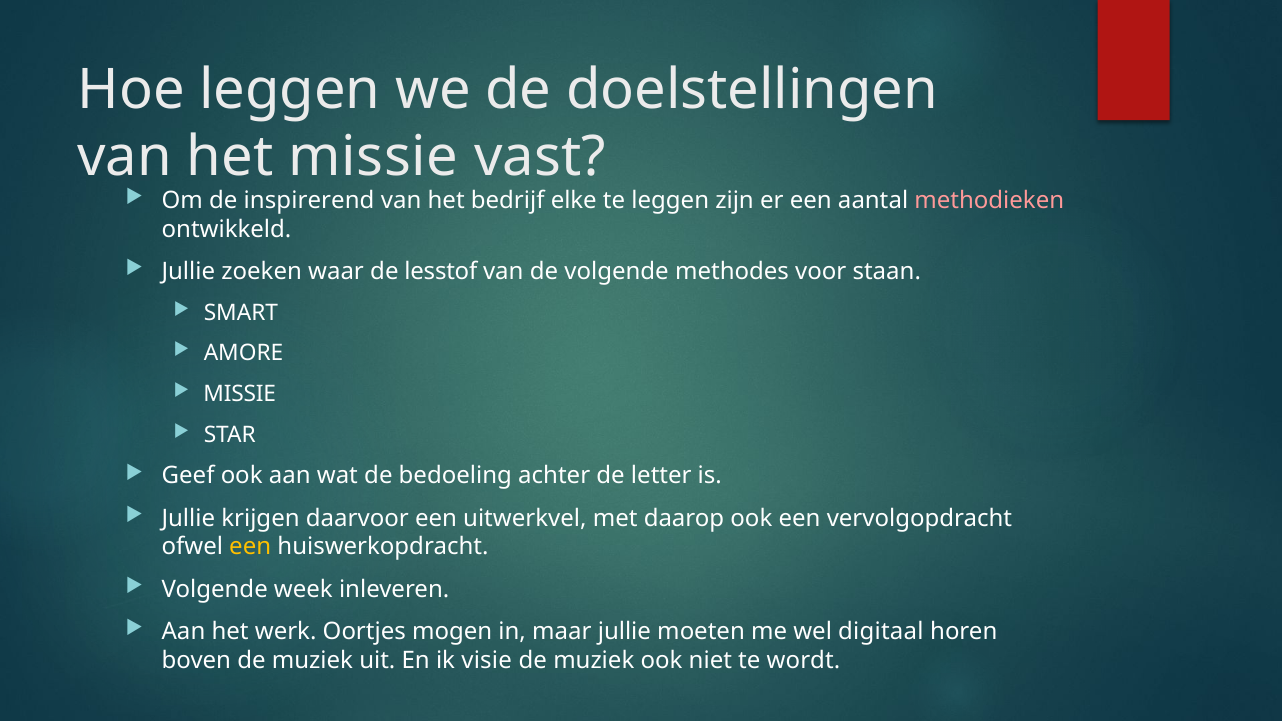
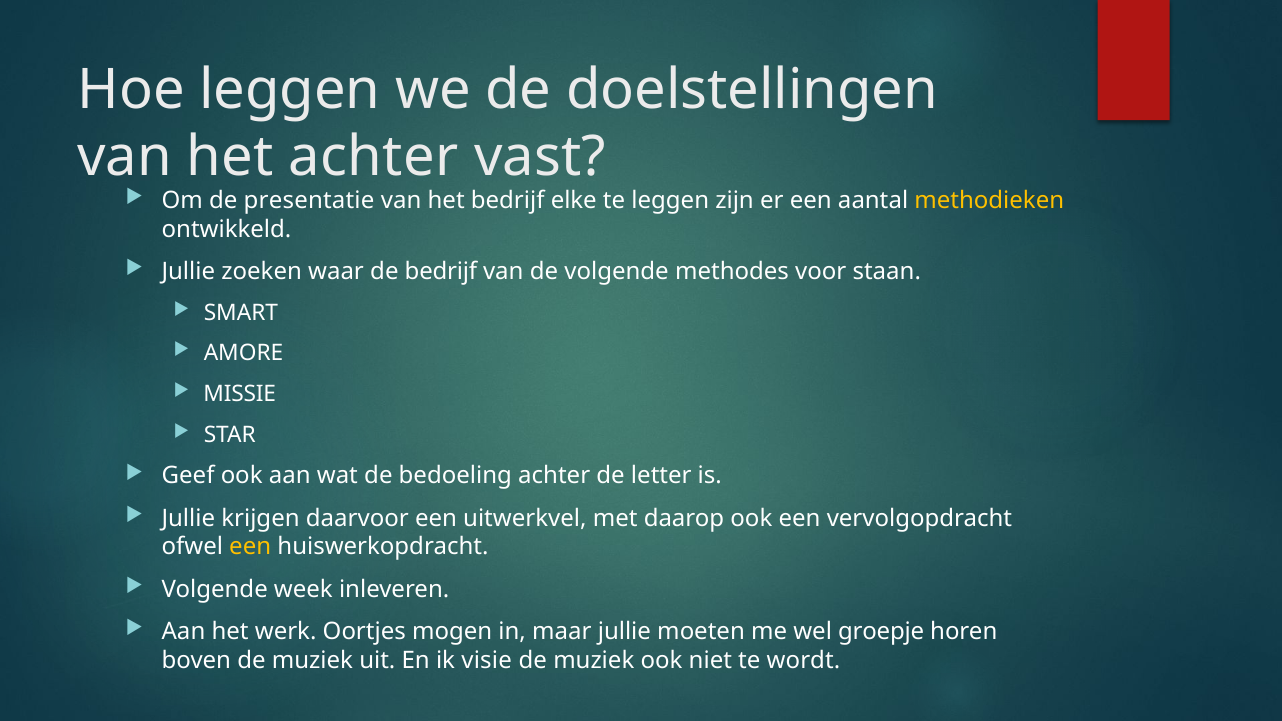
het missie: missie -> achter (374, 157)
inspirerend: inspirerend -> presentatie (309, 200)
methodieken colour: pink -> yellow (989, 200)
de lesstof: lesstof -> bedrijf (441, 271)
digitaal: digitaal -> groepje (881, 632)
